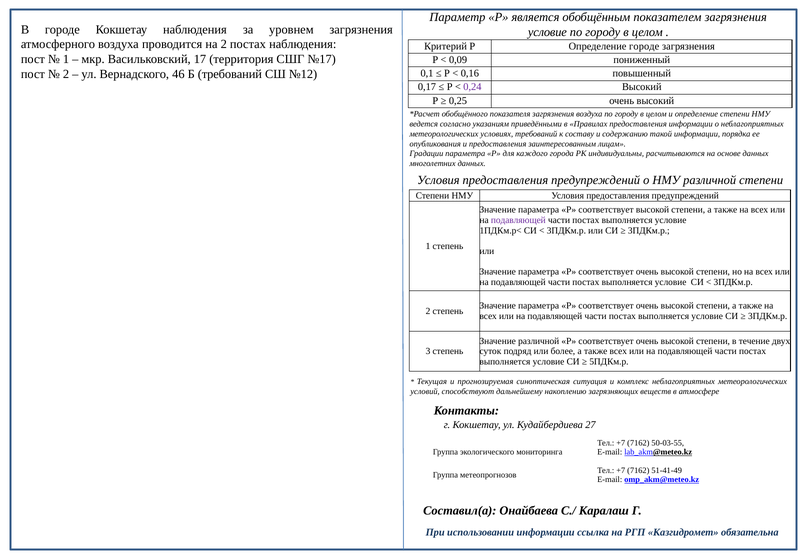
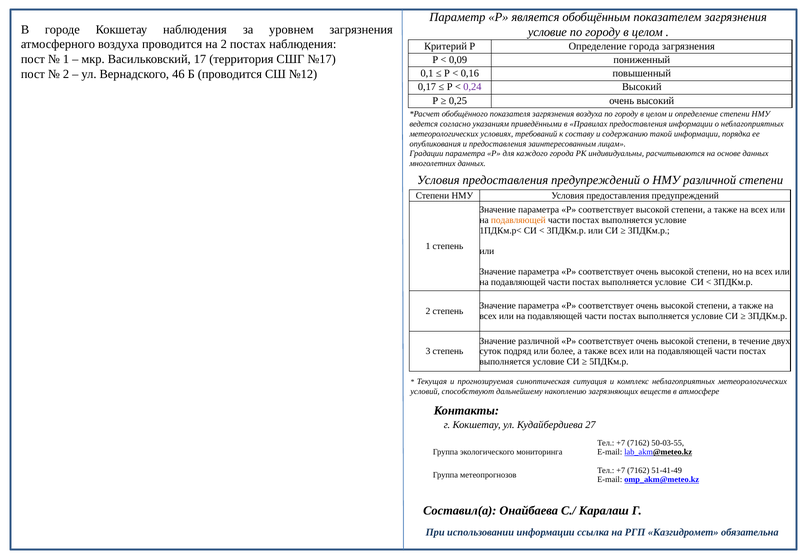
Определение городе: городе -> города (644, 46)
Б требований: требований -> проводится (230, 74)
подавляющей colour: purple -> orange (518, 220)
